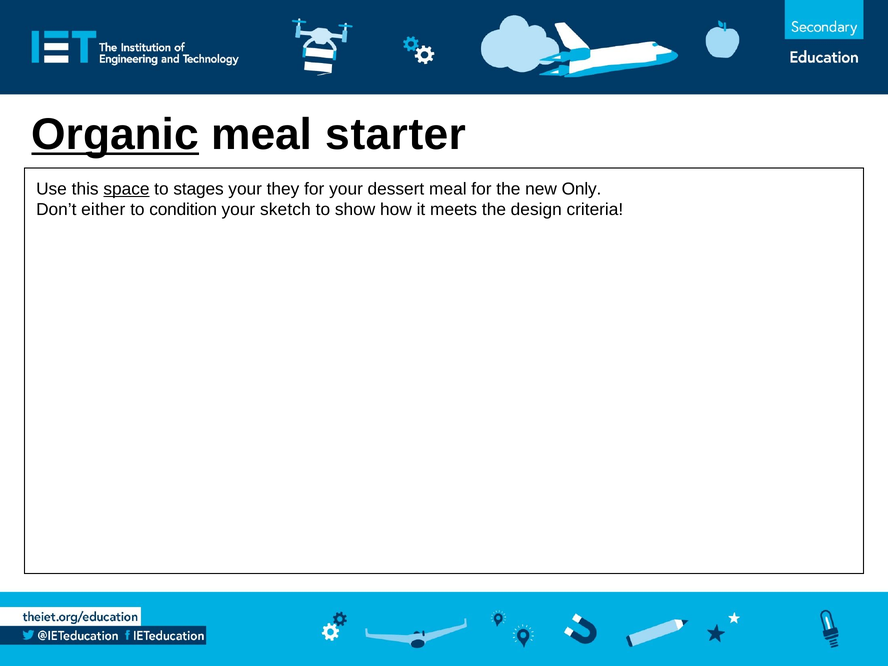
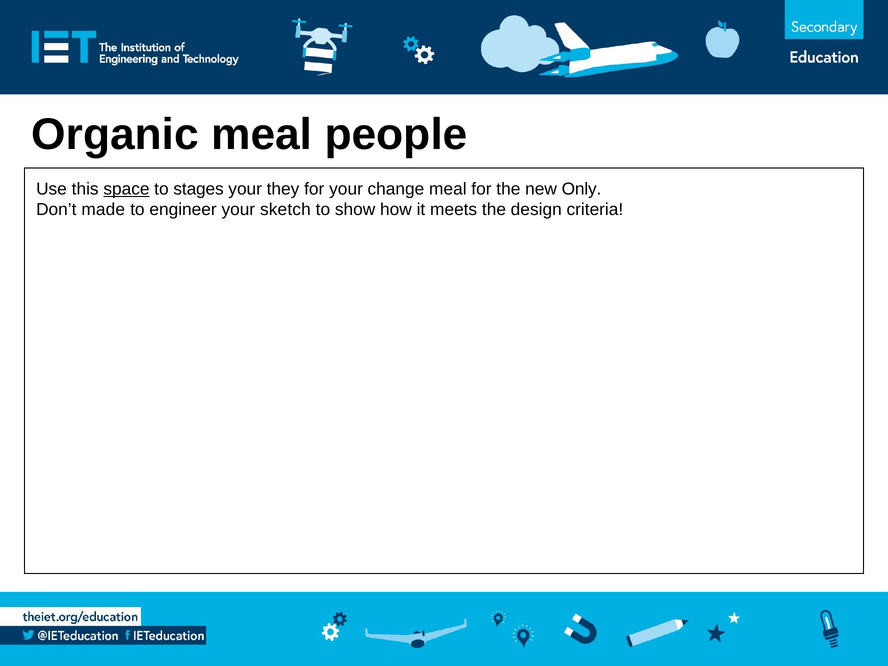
Organic underline: present -> none (115, 135)
starter: starter -> people (396, 135)
dessert: dessert -> change (396, 189)
either: either -> made (103, 210)
condition: condition -> engineer (183, 210)
